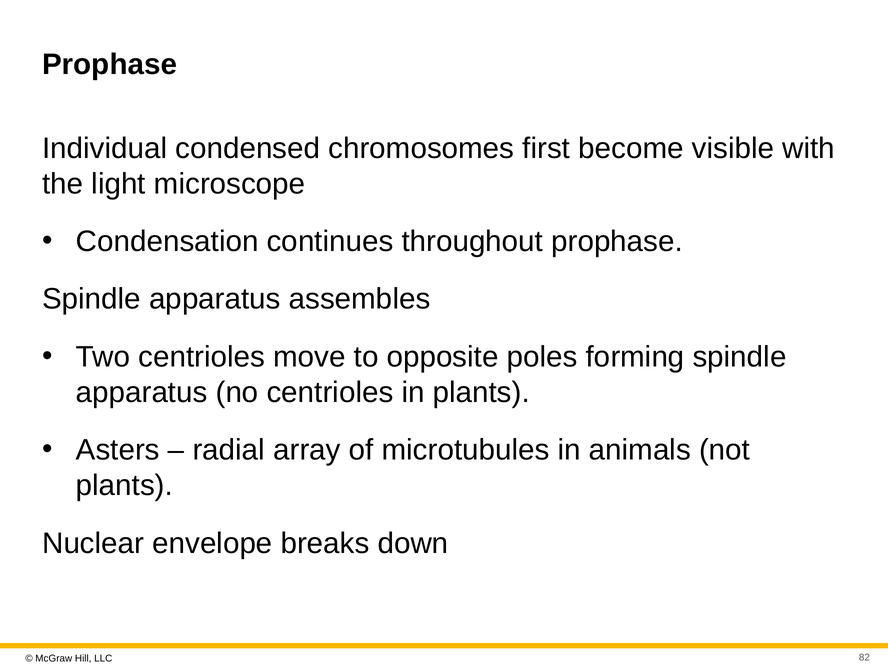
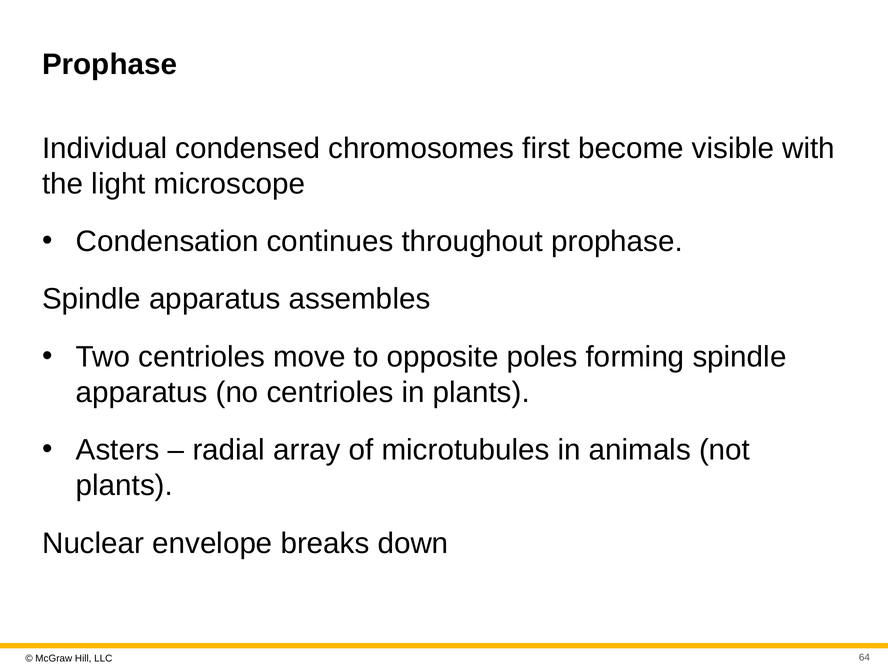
82: 82 -> 64 (864, 658)
